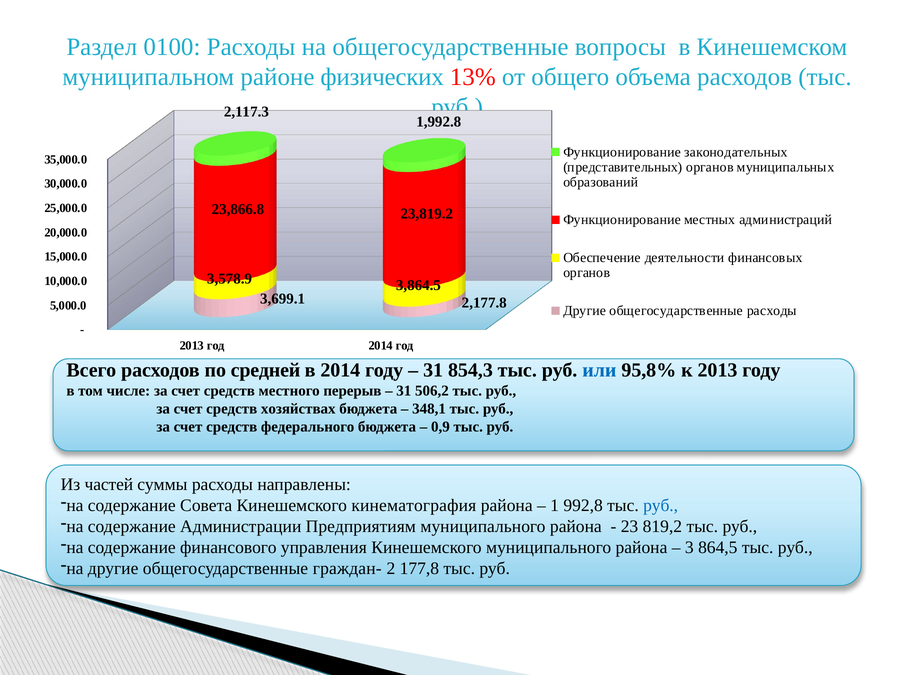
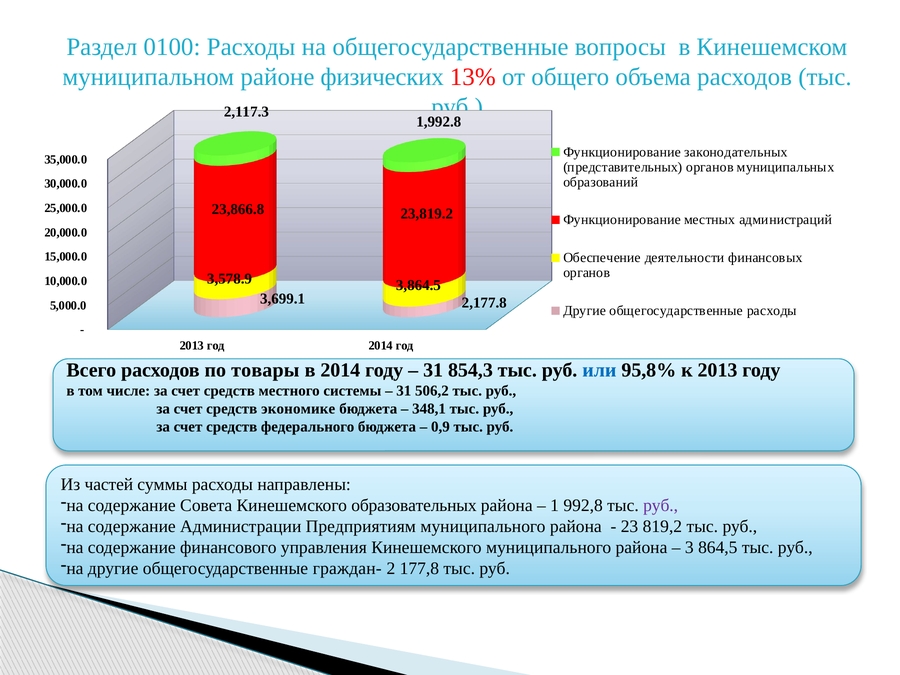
средней: средней -> товары (265, 370)
перерыв: перерыв -> системы (352, 391)
хозяйствах: хозяйствах -> экономике (298, 409)
кинематография: кинематография -> образовательных (414, 505)
руб colour: blue -> purple (661, 505)
